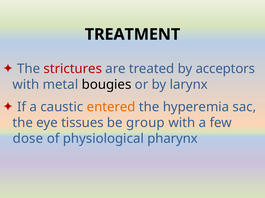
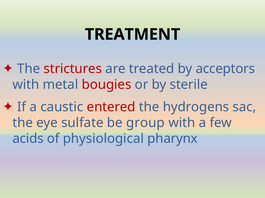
bougies colour: black -> red (107, 85)
larynx: larynx -> sterile (189, 85)
entered colour: orange -> red (111, 107)
hyperemia: hyperemia -> hydrogens (196, 107)
tissues: tissues -> sulfate (82, 123)
dose: dose -> acids (28, 139)
